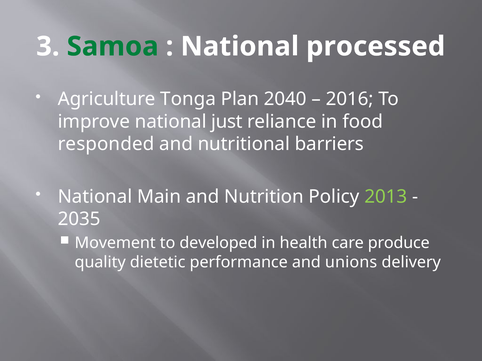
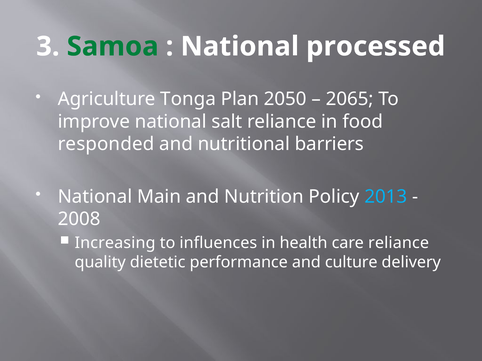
2040: 2040 -> 2050 (285, 99)
2016: 2016 -> 2065 (350, 99)
just: just -> salt (227, 122)
2013 colour: light green -> light blue (386, 197)
2035: 2035 -> 2008 (79, 219)
Movement: Movement -> Increasing (115, 243)
developed: developed -> influences (218, 243)
care produce: produce -> reliance (399, 243)
unions: unions -> culture (351, 263)
